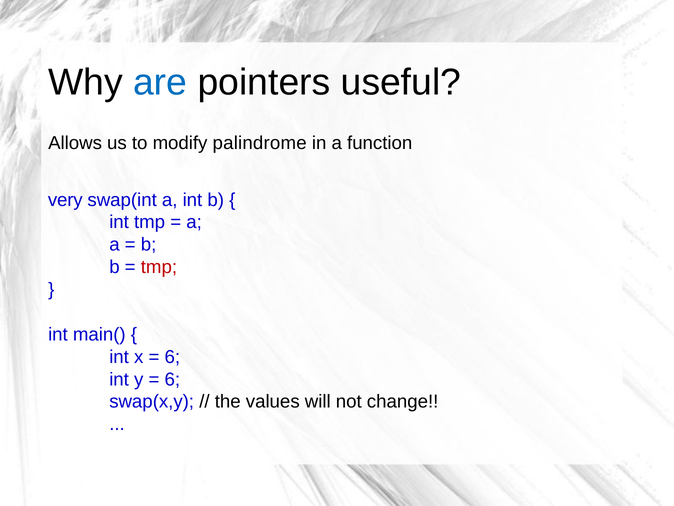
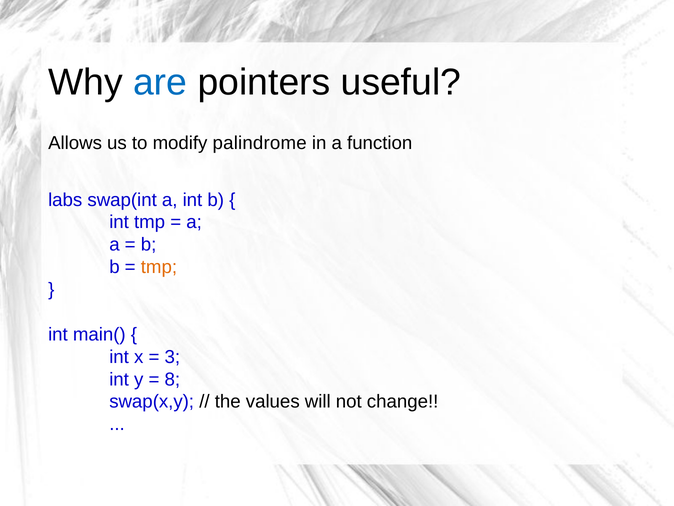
very: very -> labs (65, 200)
tmp colour: red -> orange (159, 267)
6: 6 -> 3 (172, 357)
6: 6 -> 8 (172, 379)
